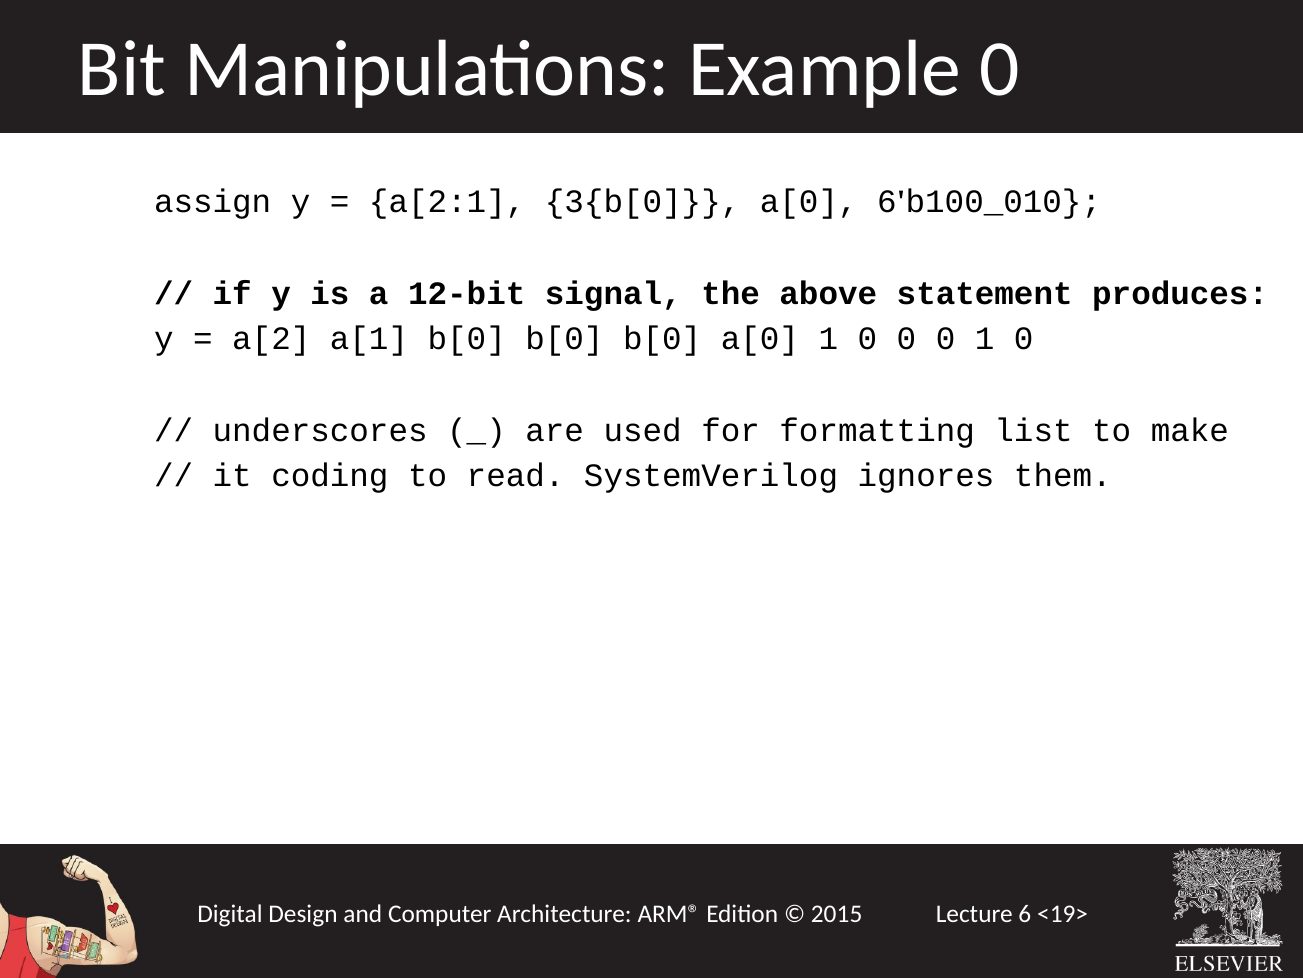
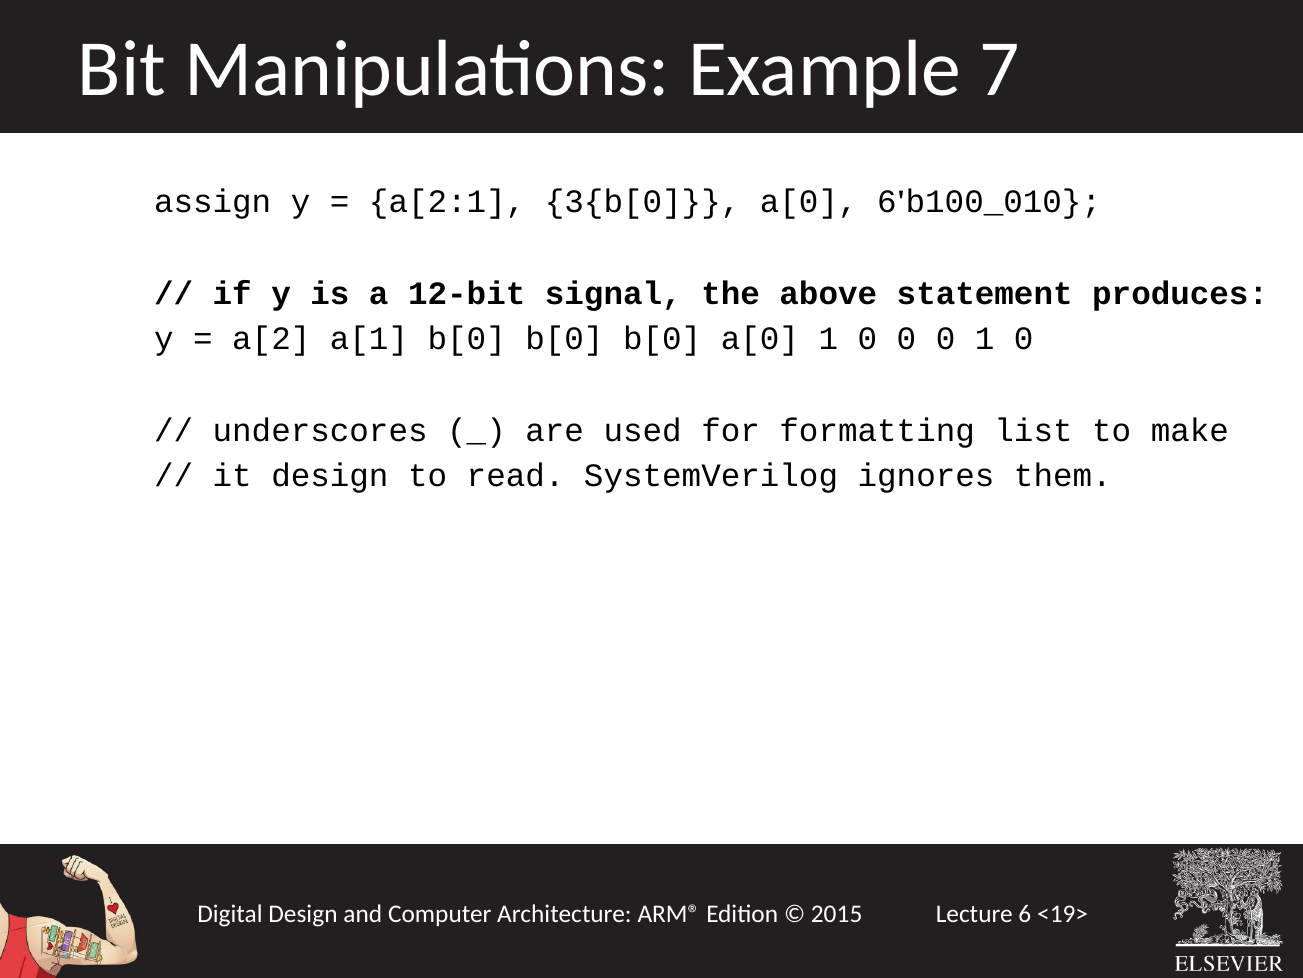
Example 0: 0 -> 7 (999, 70)
it coding: coding -> design (330, 476)
